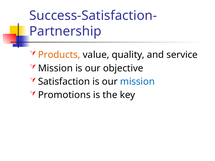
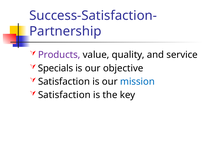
Products colour: orange -> purple (59, 55)
Mission: Mission -> Specials (56, 68)
Promotions: Promotions -> Satisfaction (64, 95)
